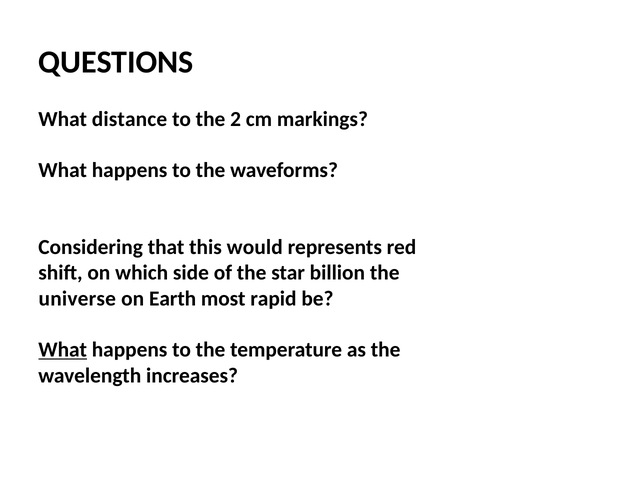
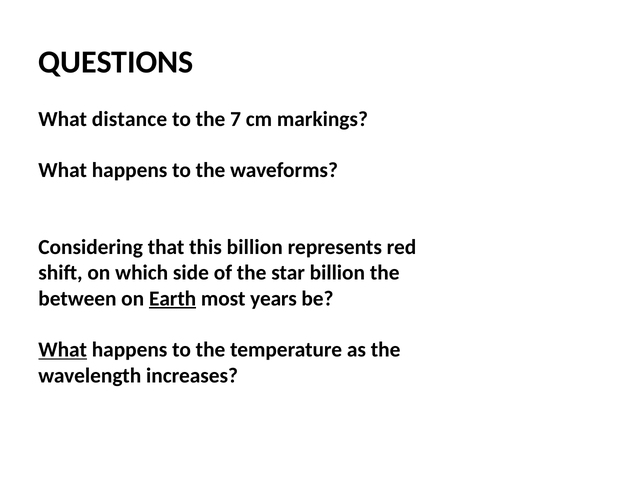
2: 2 -> 7 (236, 119)
this would: would -> billion (255, 247)
universe: universe -> between (77, 298)
Earth underline: none -> present (173, 298)
rapid: rapid -> years (274, 298)
